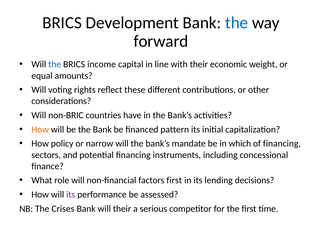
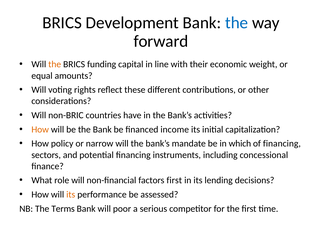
the colour: blue -> orange (55, 64)
income: income -> funding (102, 64)
pattern: pattern -> income (175, 129)
its colour: purple -> orange (71, 194)
Crises: Crises -> Terms (63, 208)
will their: their -> poor (122, 208)
